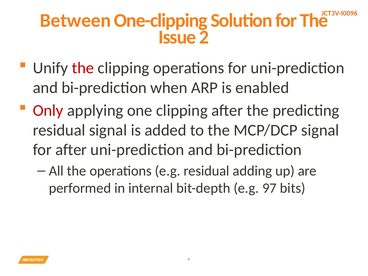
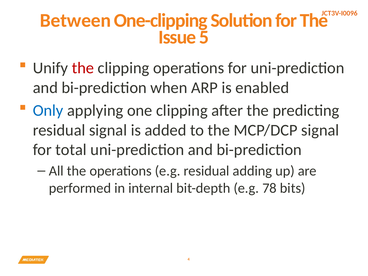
2: 2 -> 5 (204, 37)
Only colour: red -> blue (48, 111)
for after: after -> total (71, 150)
97: 97 -> 78 (269, 188)
